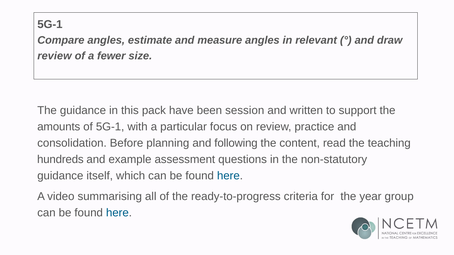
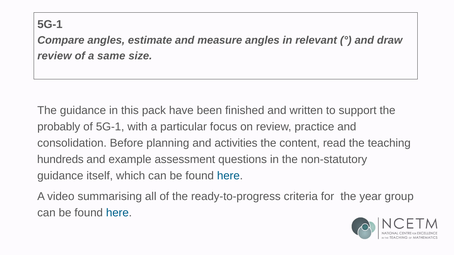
fewer: fewer -> same (111, 56)
session: session -> finished (245, 111)
amounts: amounts -> probably (59, 127)
following: following -> activities (236, 143)
